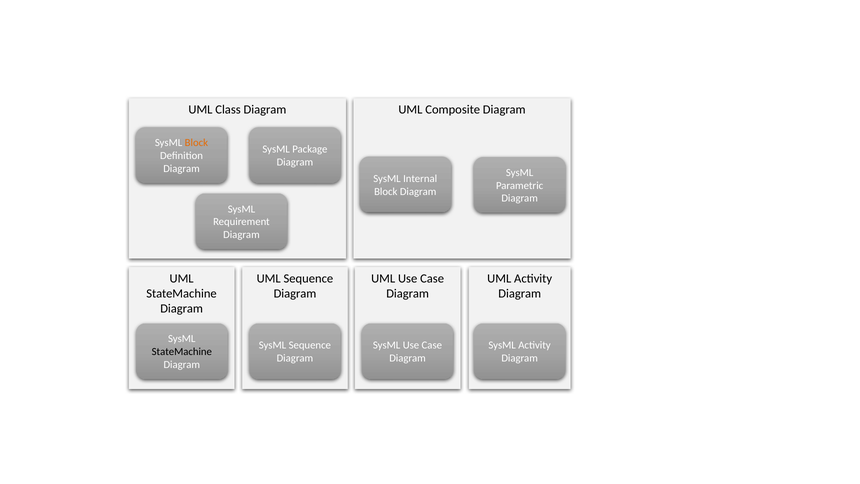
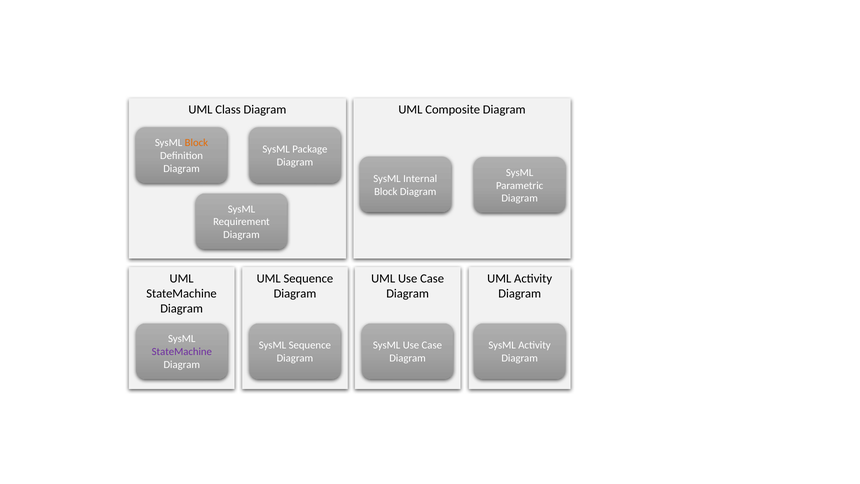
StateMachine colour: black -> purple (182, 352)
